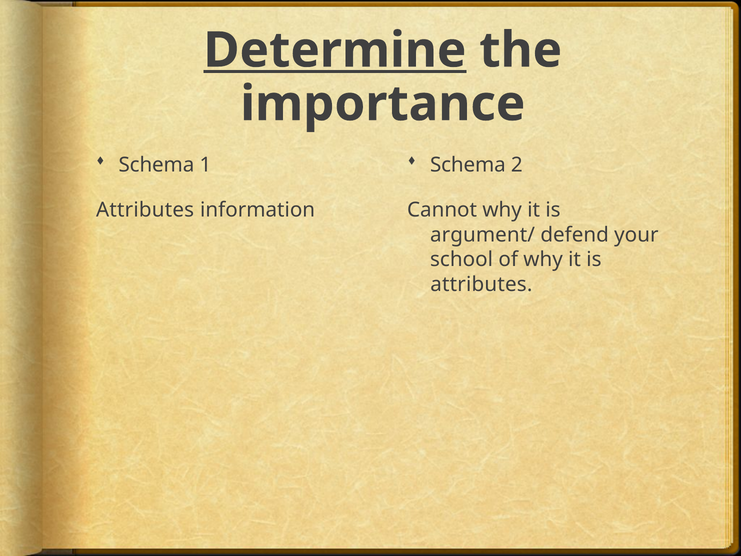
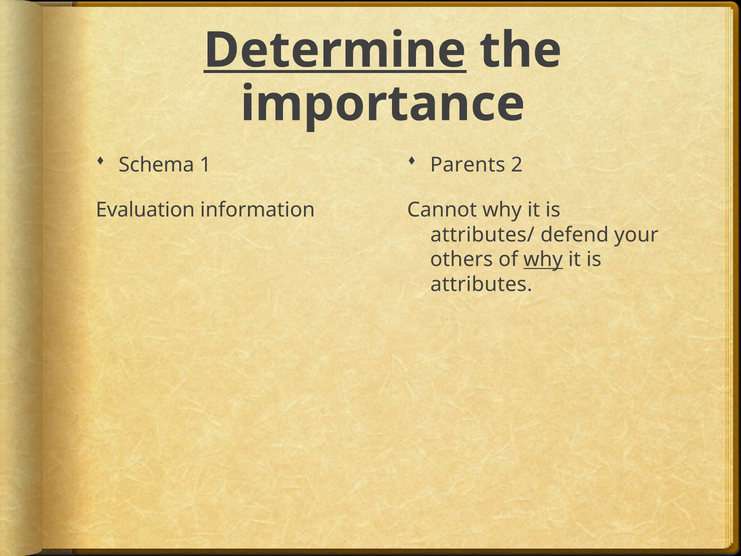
Schema: Schema -> Parents (468, 165)
Attributes: Attributes -> Evaluation (145, 210)
argument/: argument/ -> attributes/ (482, 235)
school: school -> others (462, 259)
why underline: none -> present (543, 259)
